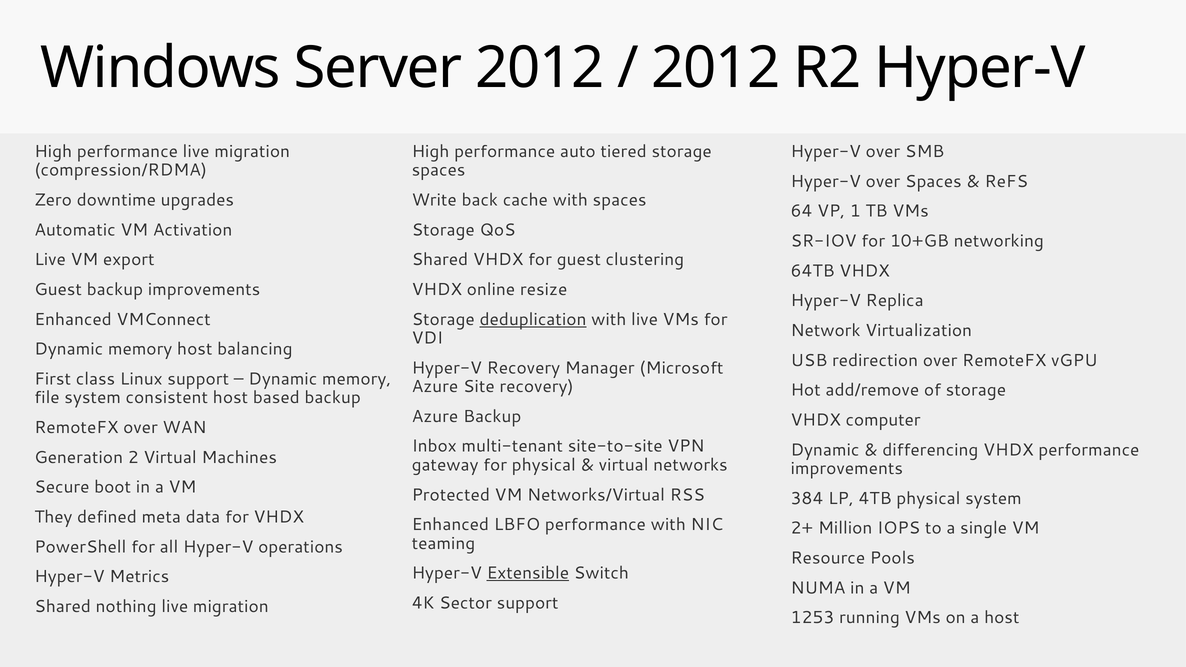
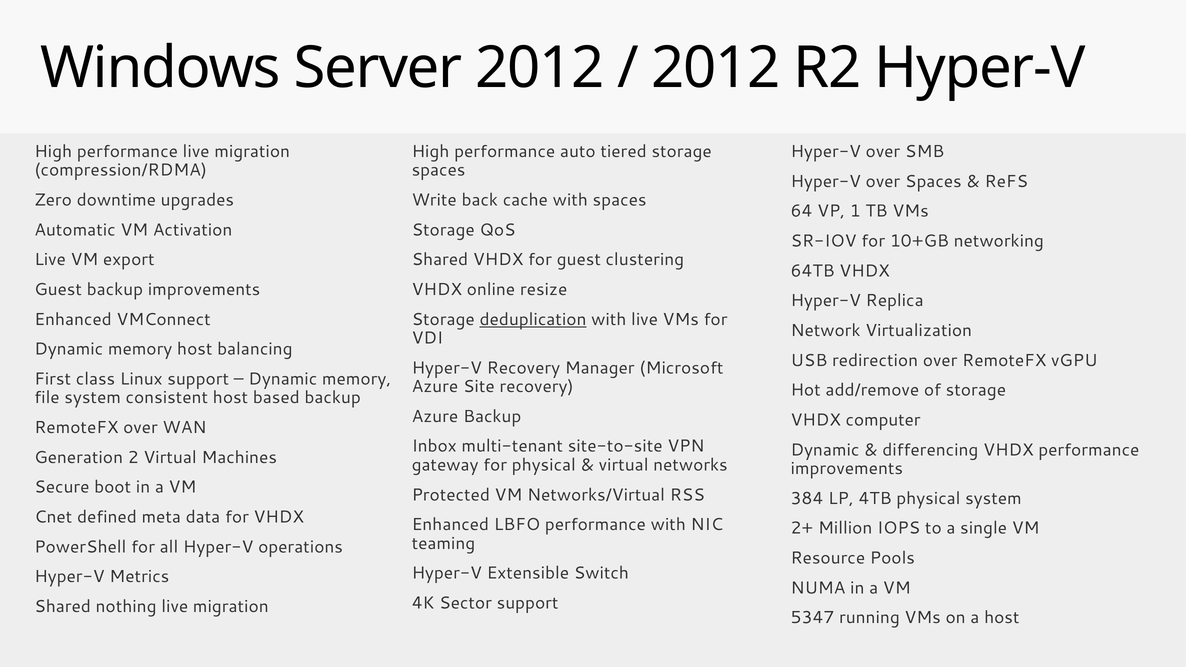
They: They -> Cnet (53, 517)
Extensible underline: present -> none (528, 573)
1253: 1253 -> 5347 (812, 618)
